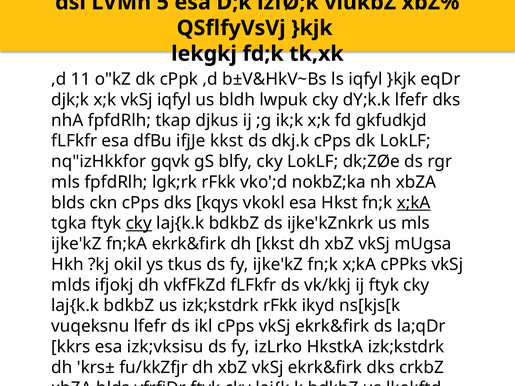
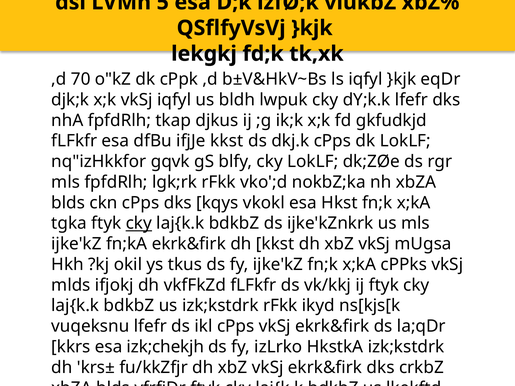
11: 11 -> 70 (81, 79)
x;kA underline: present -> none (414, 203)
izk;vksisu: izk;vksisu -> izk;chekjh (165, 347)
